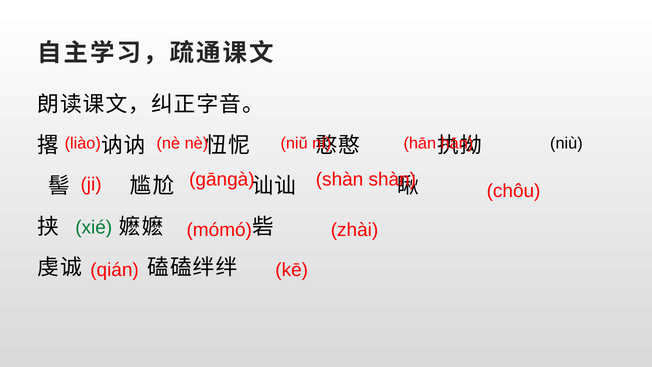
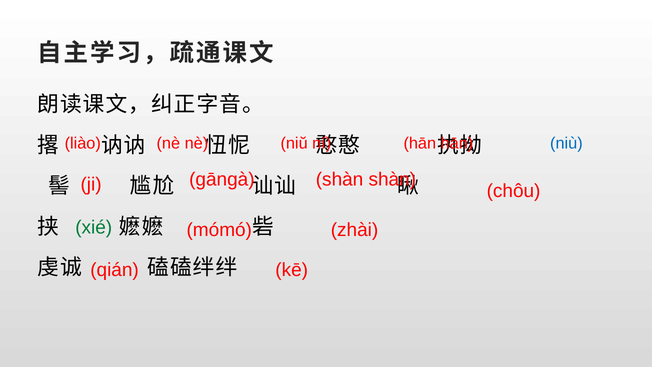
niù colour: black -> blue (566, 143)
